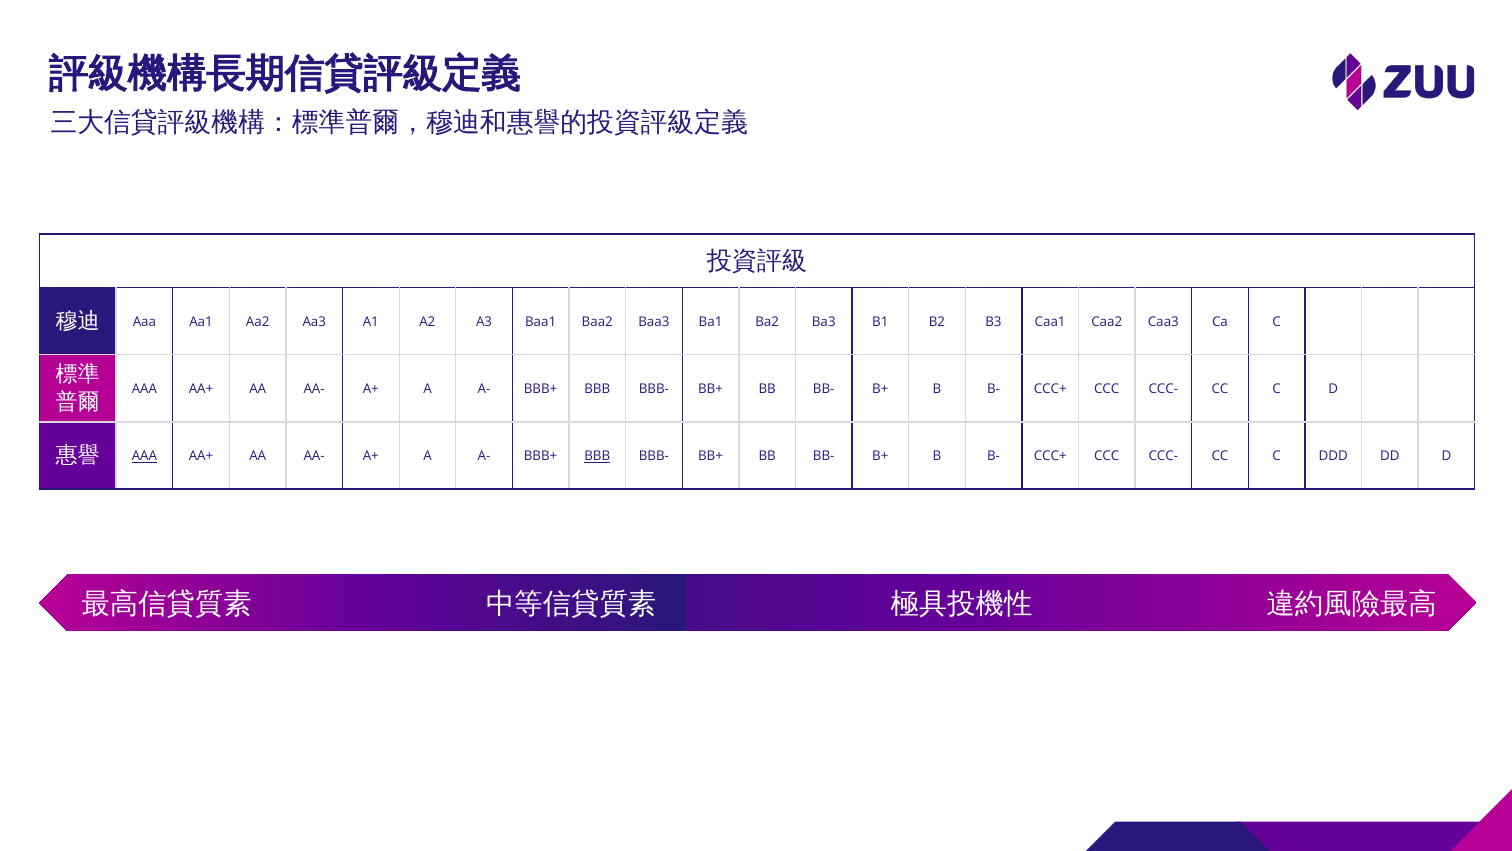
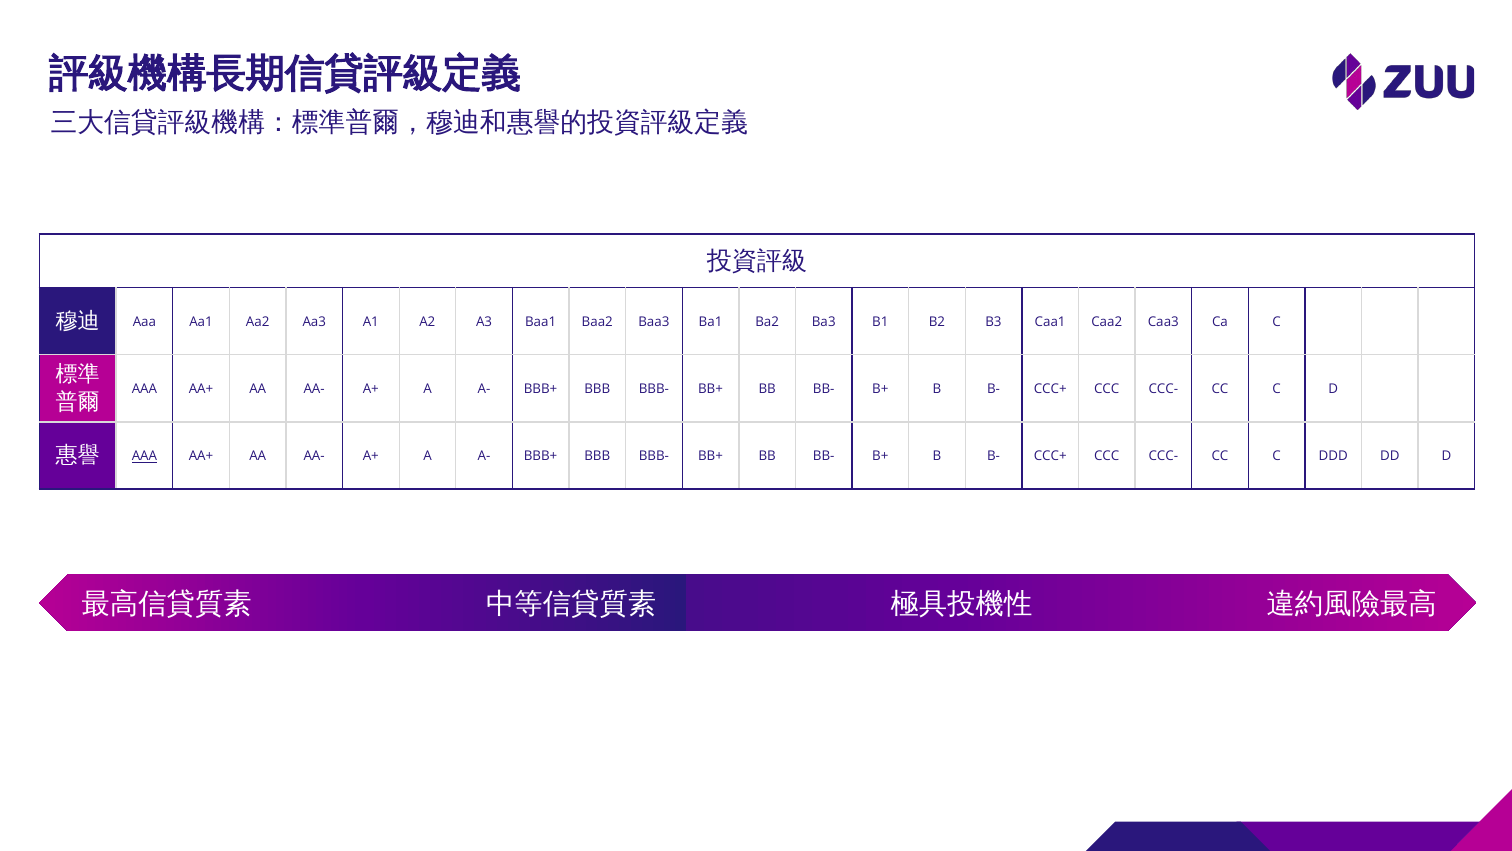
BBB underline: present -> none (597, 456)
